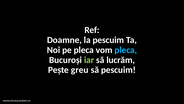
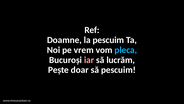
pe pleca: pleca -> vrem (84, 50)
iar colour: light green -> pink (89, 60)
greu: greu -> doar (80, 70)
